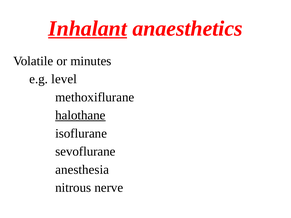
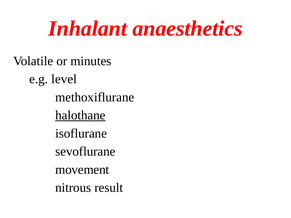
Inhalant underline: present -> none (88, 28)
anesthesia: anesthesia -> movement (82, 170)
nerve: nerve -> result (109, 188)
